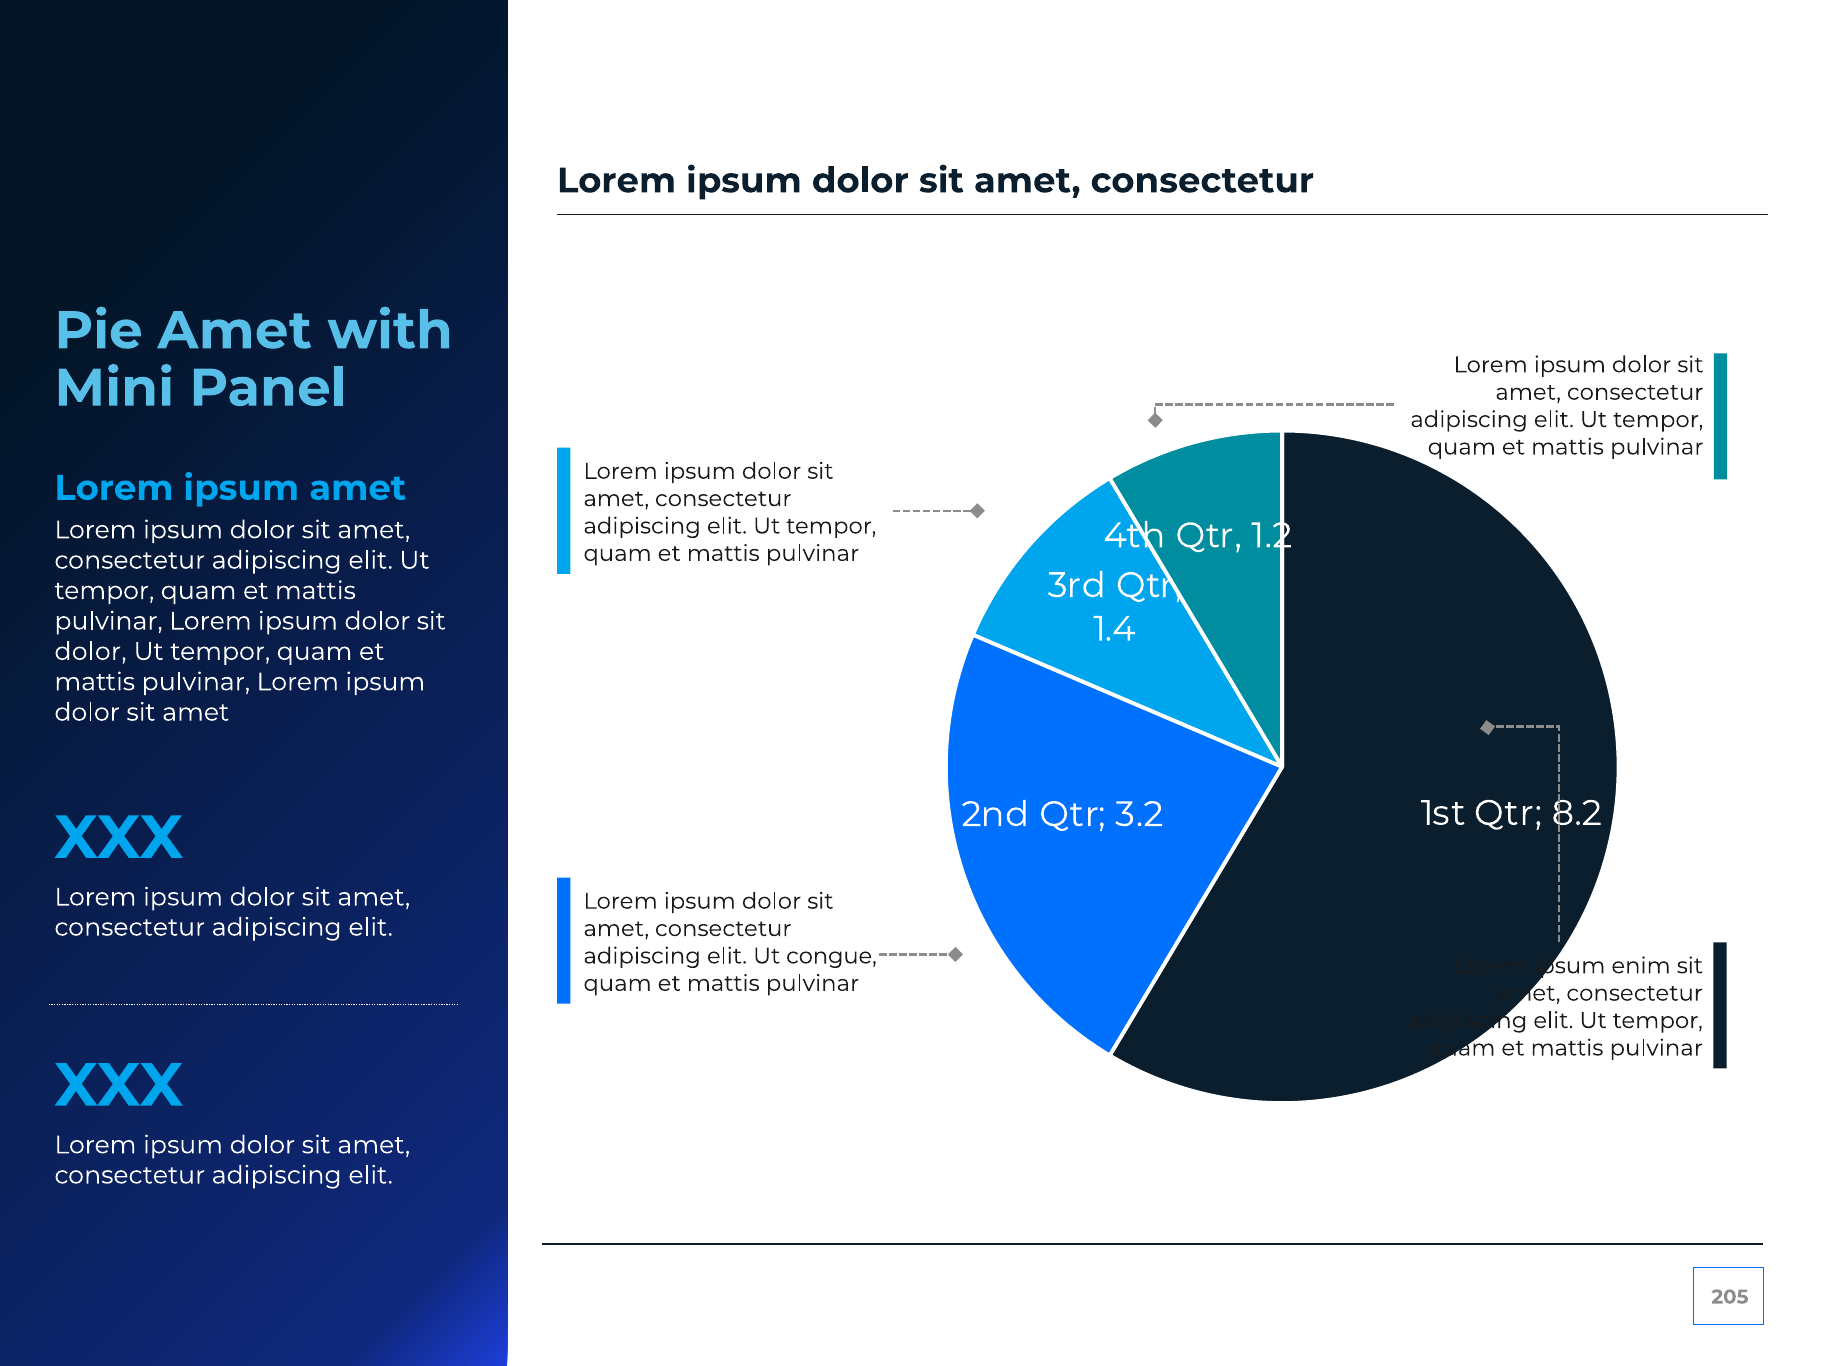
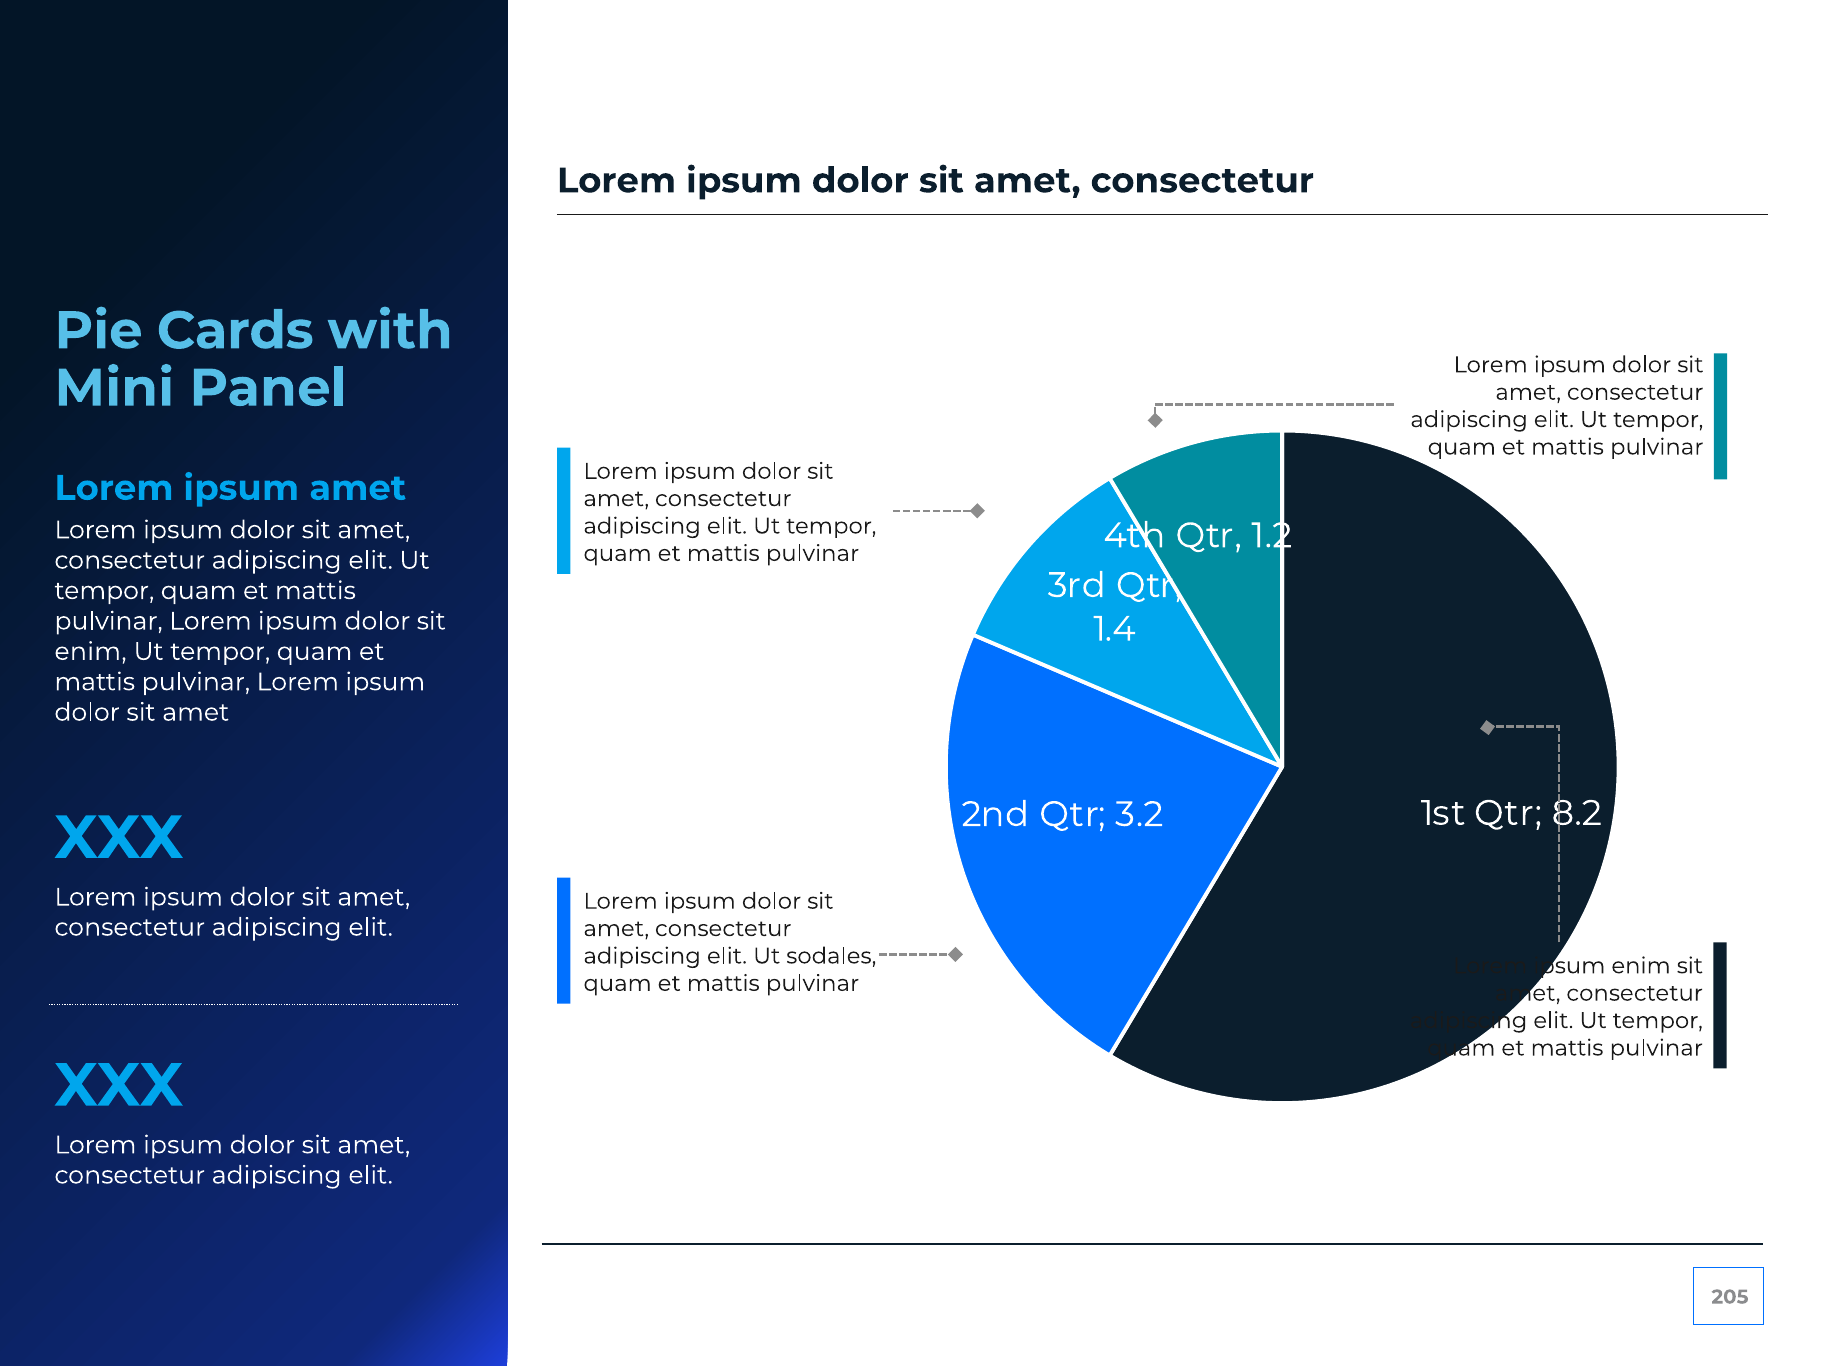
Pie Amet: Amet -> Cards (235, 331)
dolor: dolor -> enim (91, 652)
congue: congue -> sodales (831, 956)
